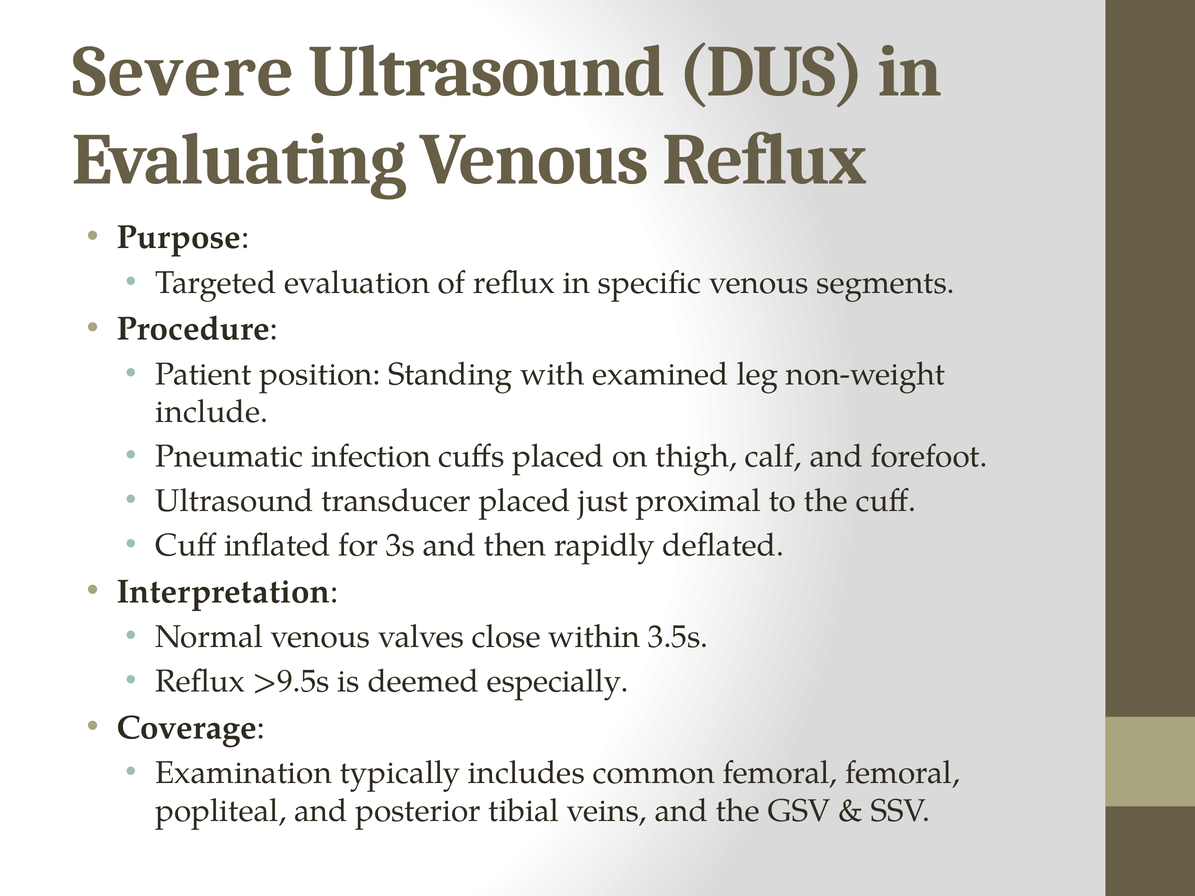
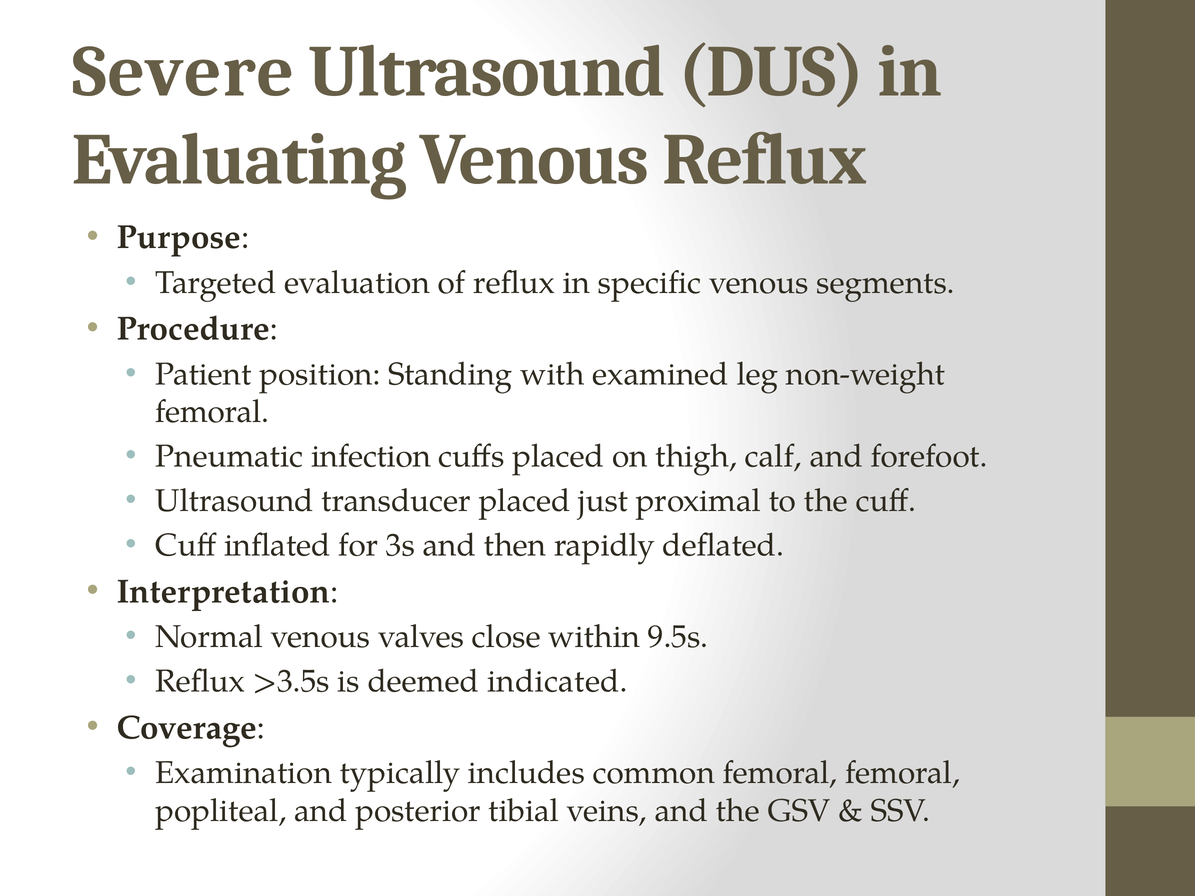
include: include -> femoral (212, 412)
3.5s: 3.5s -> 9.5s (678, 637)
>9.5s: >9.5s -> >3.5s (291, 682)
especially: especially -> indicated (557, 682)
